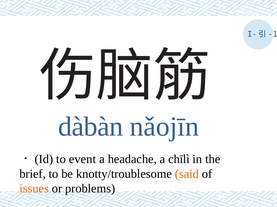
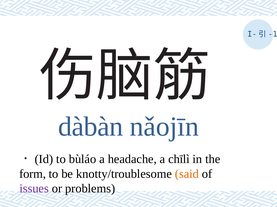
event: event -> bùláo (83, 160)
brief: brief -> form (33, 174)
issues colour: orange -> purple (34, 189)
